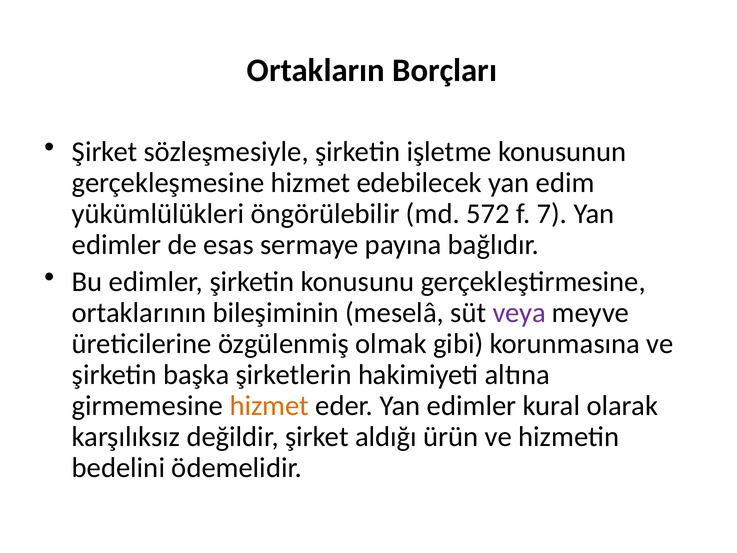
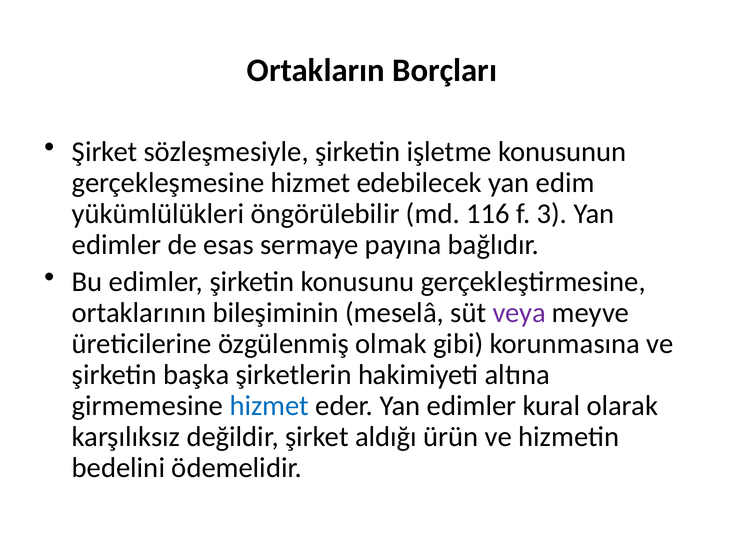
572: 572 -> 116 (488, 214)
7: 7 -> 3 (552, 214)
hizmet colour: orange -> blue (269, 405)
